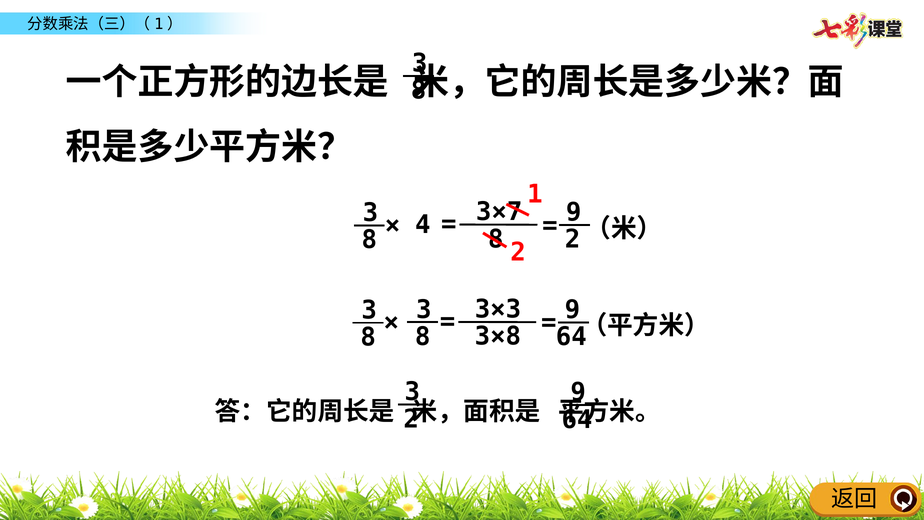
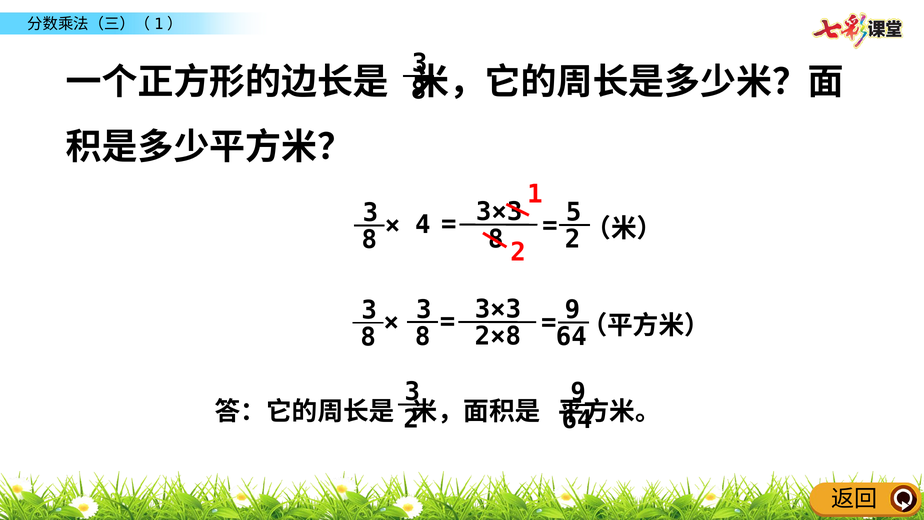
3×7: 3×7 -> 3×3 (499, 212)
9: 9 -> 5 (574, 212)
3×8: 3×8 -> 2×8 (498, 336)
